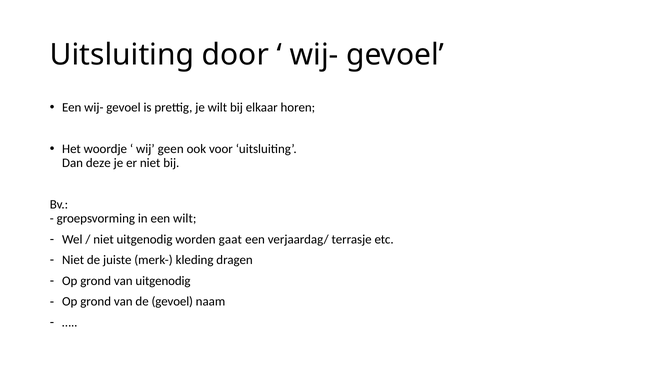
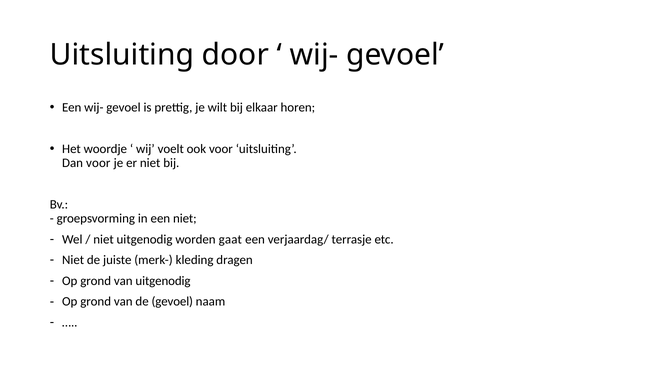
geen: geen -> voelt (171, 149)
Dan deze: deze -> voor (98, 163)
een wilt: wilt -> niet (185, 218)
